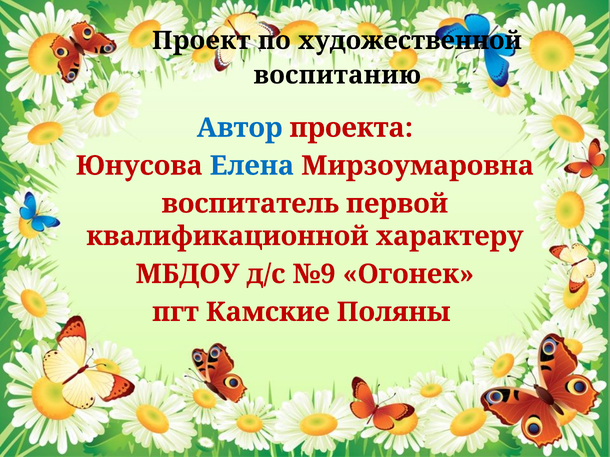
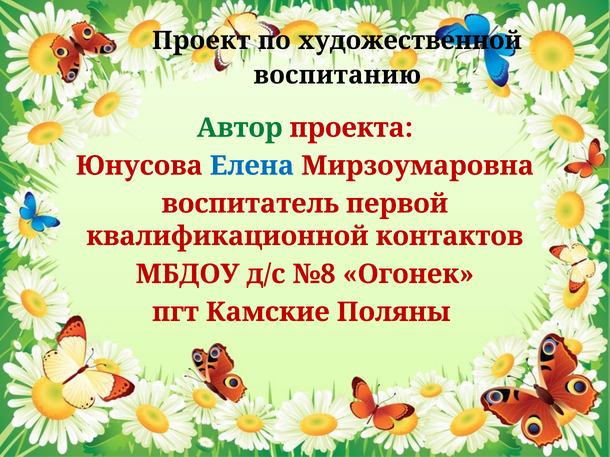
Автор colour: blue -> green (240, 128)
характеру: характеру -> контактов (450, 236)
№9: №9 -> №8 (314, 274)
